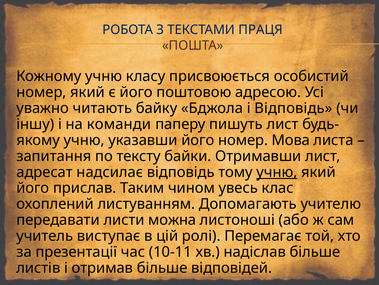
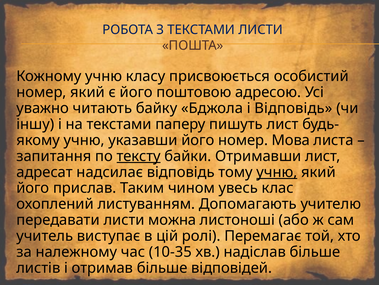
ТЕКСТАМИ ПРАЦЯ: ПРАЦЯ -> ЛИСТИ (261, 30)
на команди: команди -> текстами (119, 124)
тексту underline: none -> present (139, 156)
презентації: презентації -> належному (76, 251)
10-11: 10-11 -> 10-35 (170, 251)
